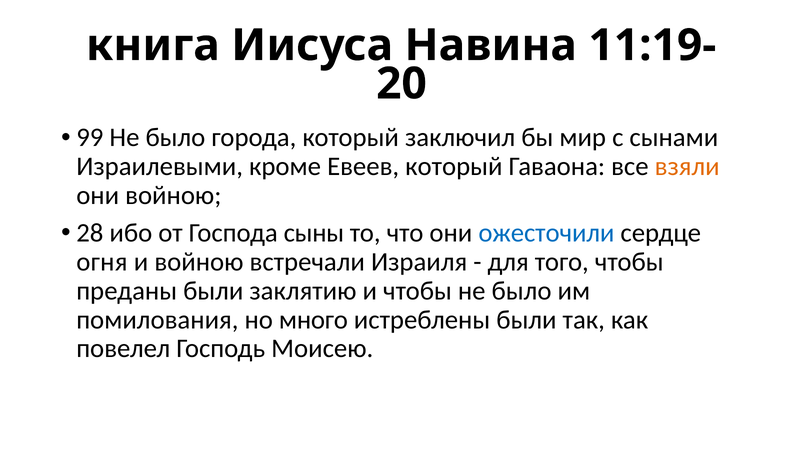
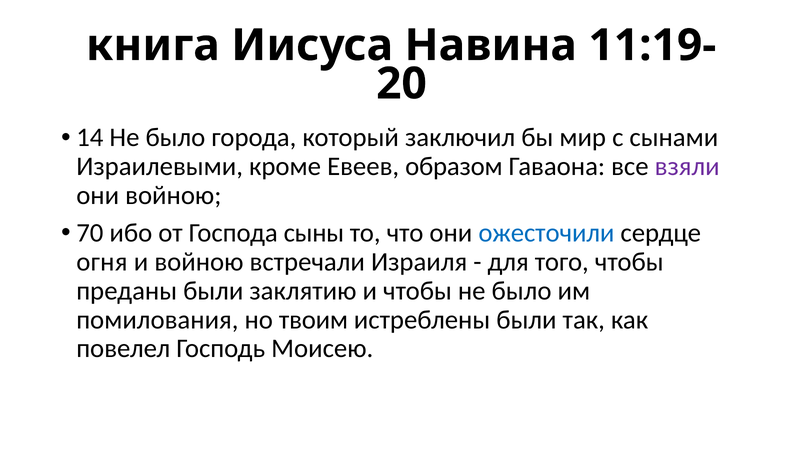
99: 99 -> 14 (90, 138)
Евеев который: который -> образом (454, 166)
взяли colour: orange -> purple (687, 166)
28: 28 -> 70 (90, 233)
много: много -> твоим (313, 319)
